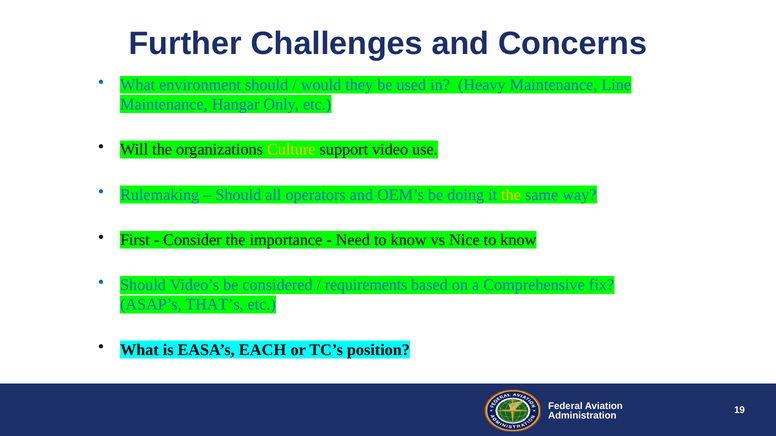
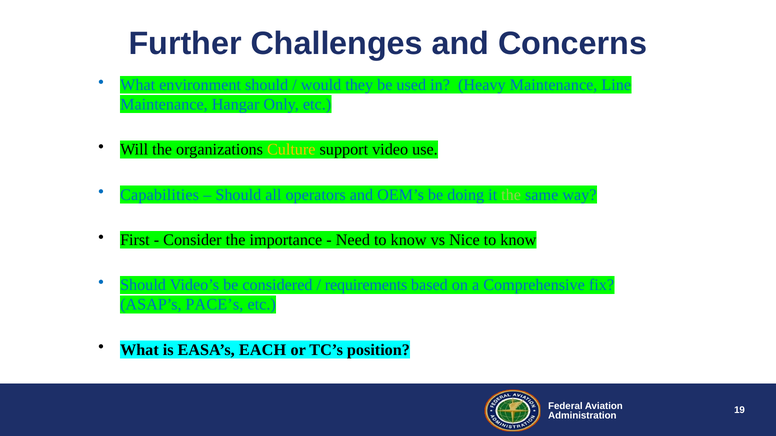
Rulemaking: Rulemaking -> Capabilities (160, 195)
the colour: yellow -> light green (511, 195)
THAT’s: THAT’s -> PACE’s (214, 305)
